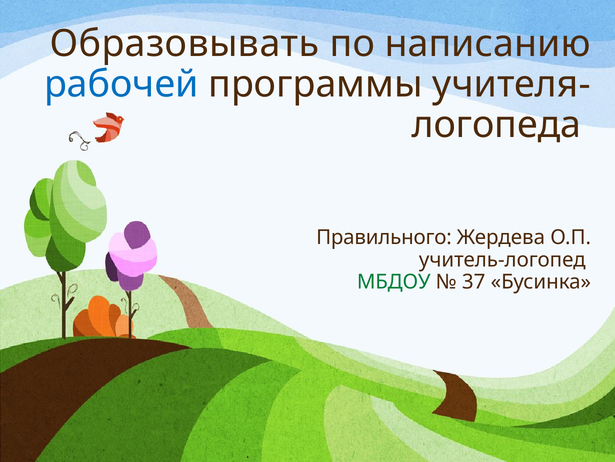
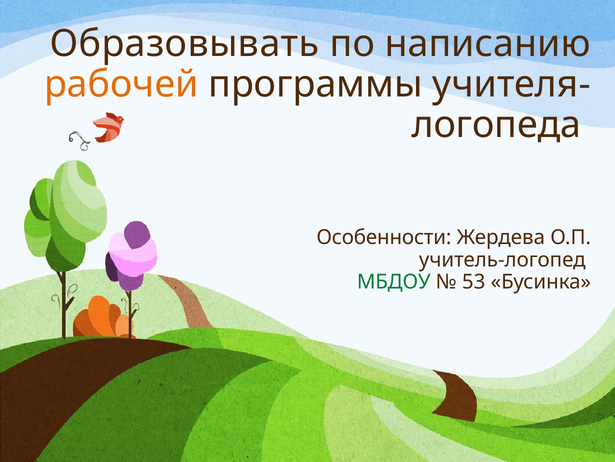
рабочей colour: blue -> orange (121, 84)
Правильного: Правильного -> Особенности (384, 237)
37: 37 -> 53 (474, 282)
